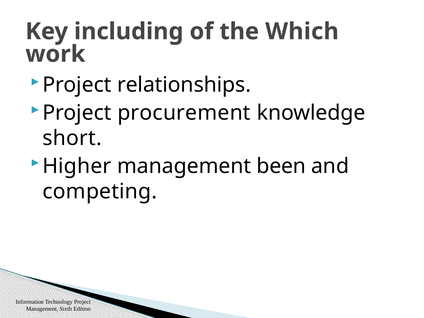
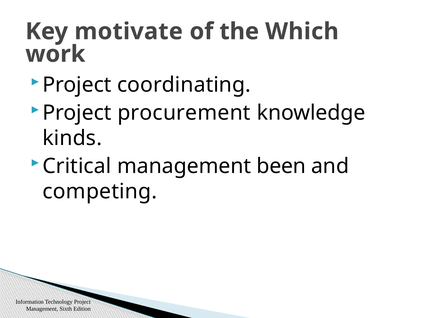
including: including -> motivate (129, 31)
relationships: relationships -> coordinating (184, 85)
short: short -> kinds (72, 138)
Higher: Higher -> Critical (77, 166)
